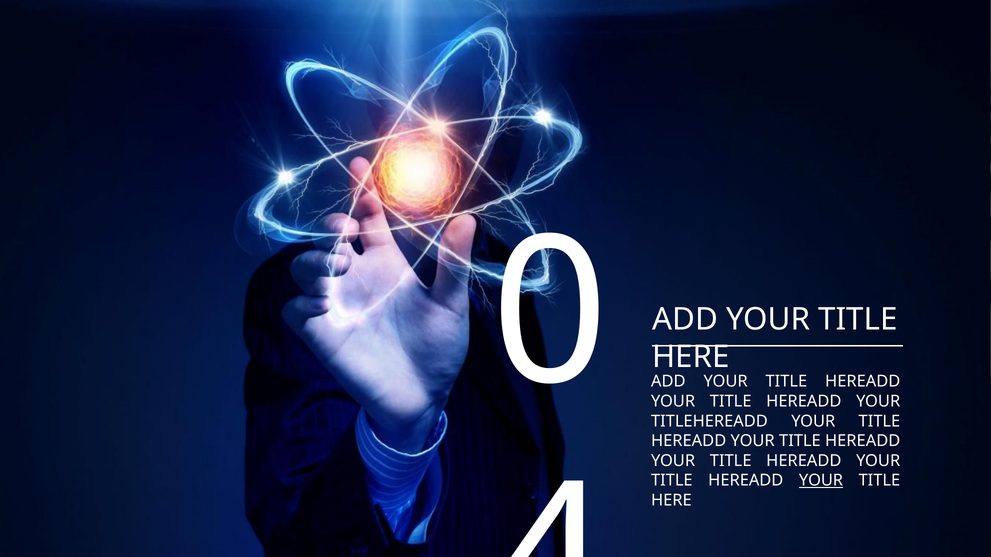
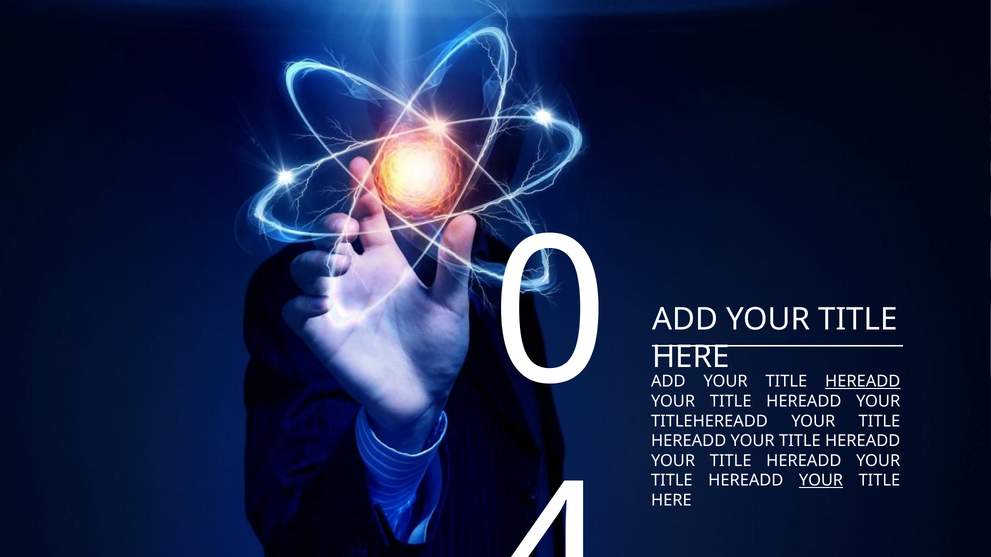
HEREADD underline: none -> present (863, 382)
